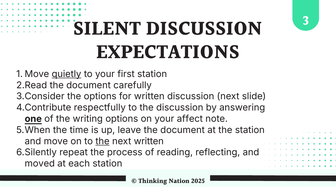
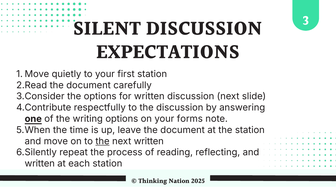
quietly underline: present -> none (66, 74)
affect: affect -> forms (190, 119)
moved: moved -> written (40, 164)
